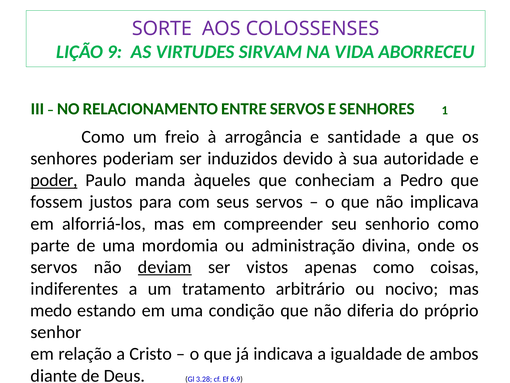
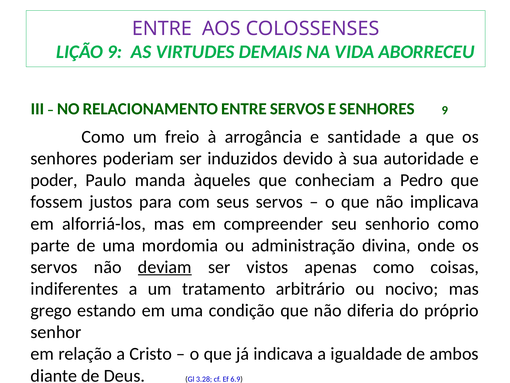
SORTE: SORTE -> ENTRE (162, 29)
SIRVAM: SIRVAM -> DEMAIS (270, 52)
SENHORES 1: 1 -> 9 (445, 110)
poder underline: present -> none (54, 180)
medo: medo -> grego (51, 310)
